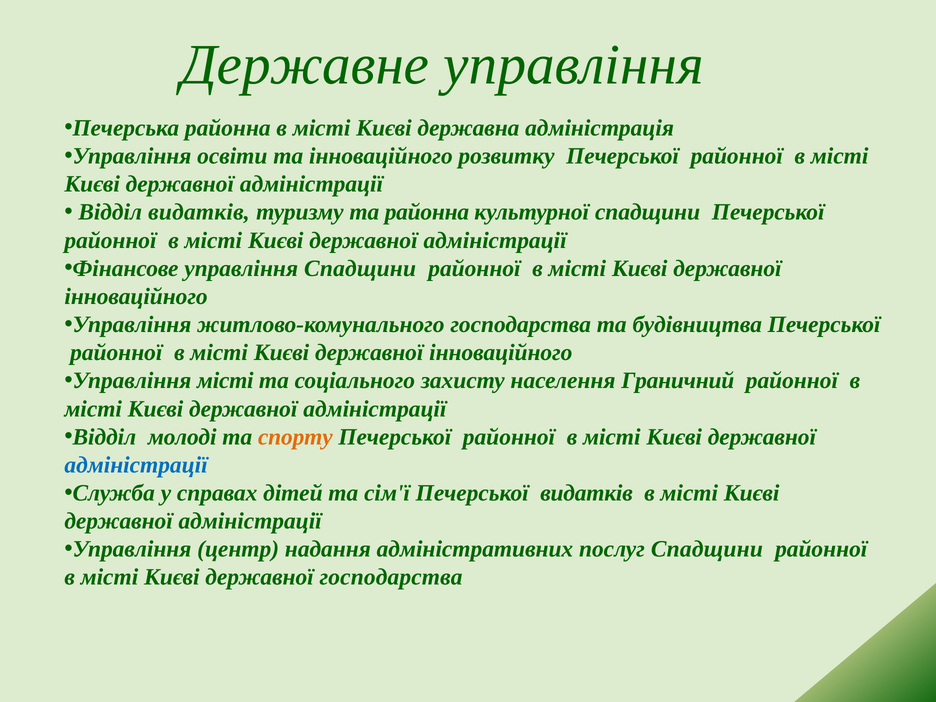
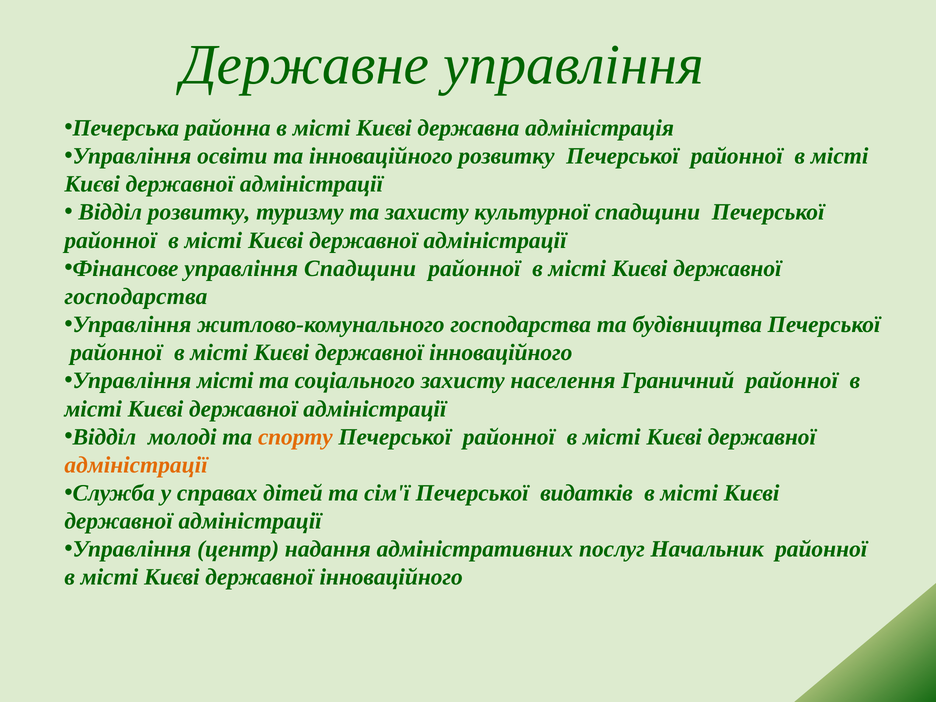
Відділ видатків: видатків -> розвитку (199, 212)
та районна: районна -> захисту (427, 212)
інноваційного: інноваційного -> господарства (136, 296)
адміністрації colour: blue -> orange (136, 465)
послуг Спадщини: Спадщини -> Начальник (707, 549)
господарства: господарства -> інноваційного (391, 577)
